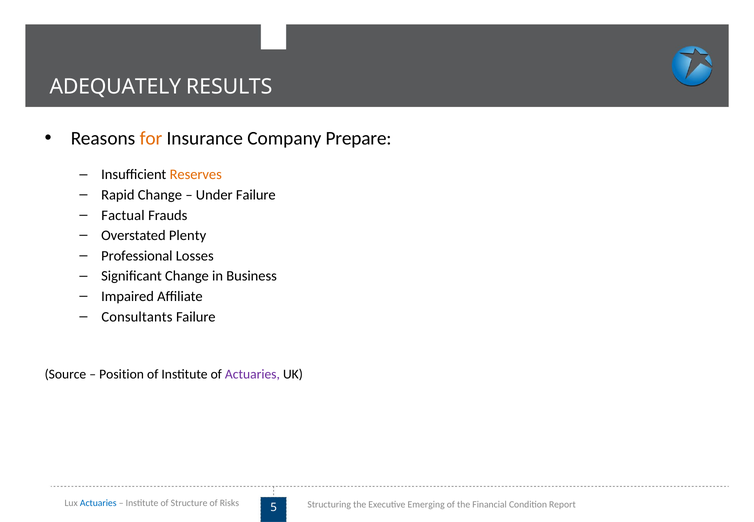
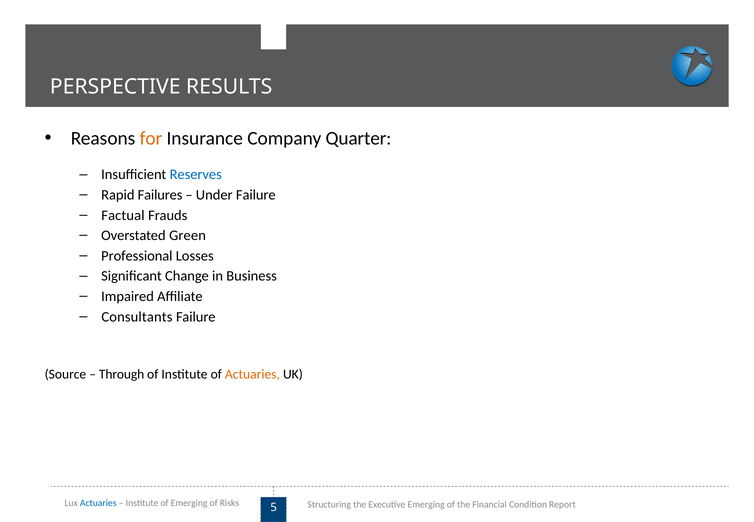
ADEQUATELY: ADEQUATELY -> PERSPECTIVE (115, 87)
Prepare: Prepare -> Quarter (359, 138)
Reserves colour: orange -> blue (196, 175)
Rapid Change: Change -> Failures (160, 195)
Plenty: Plenty -> Green (188, 236)
Position: Position -> Through (122, 374)
Actuaries colour: purple -> orange (252, 374)
of Structure: Structure -> Emerging (189, 503)
